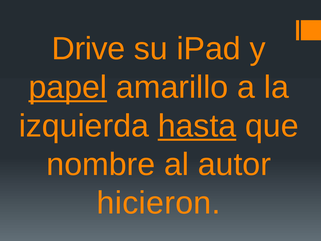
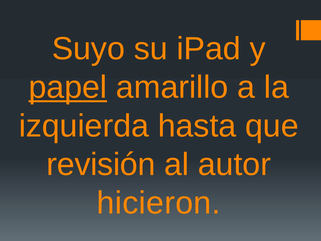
Drive: Drive -> Suyo (88, 49)
hasta underline: present -> none (197, 126)
nombre: nombre -> revisión (101, 164)
